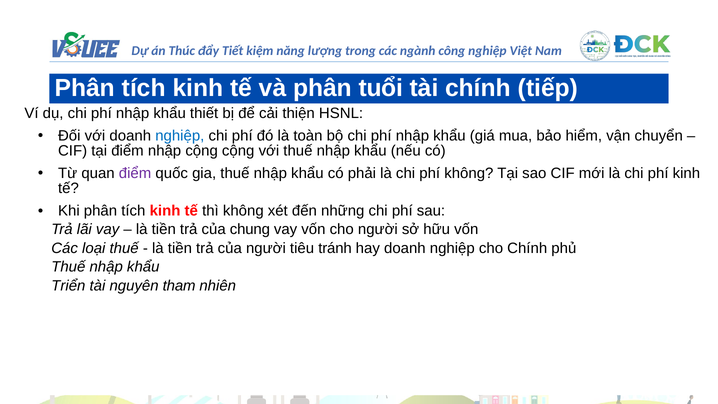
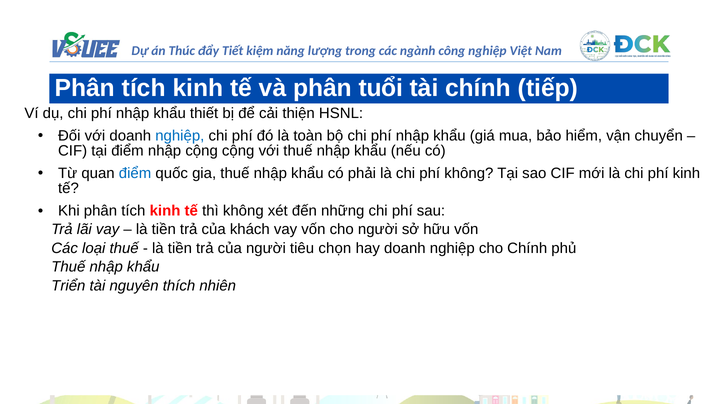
điểm colour: purple -> blue (135, 173)
chung: chung -> khách (250, 229)
tránh: tránh -> chọn (335, 248)
tham: tham -> thích (179, 286)
